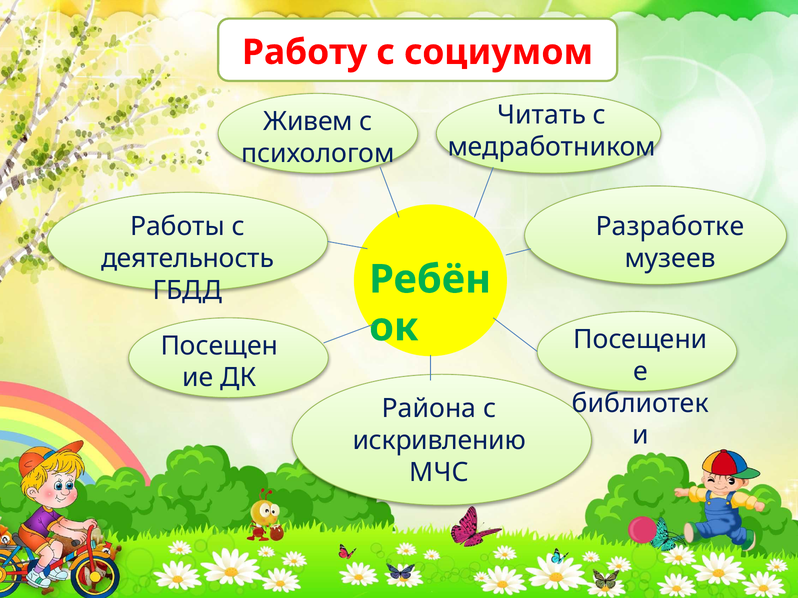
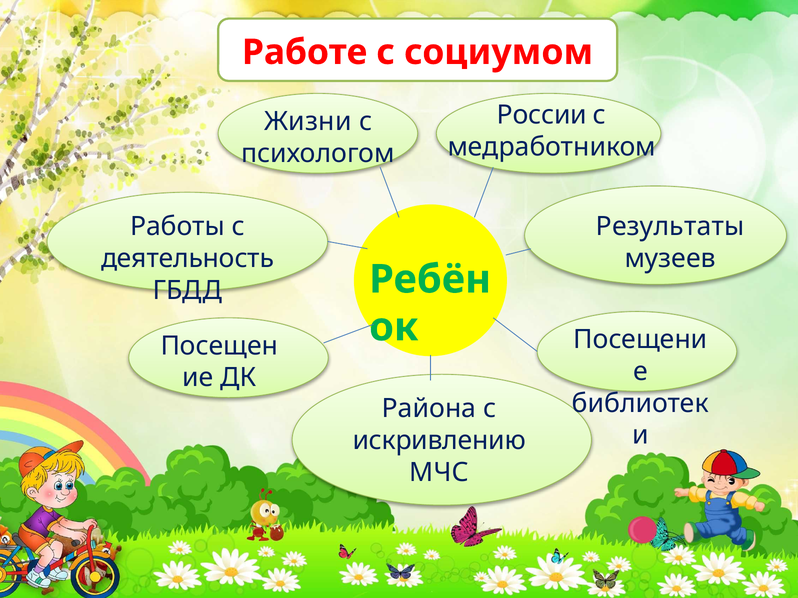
Работу: Работу -> Работе (305, 52)
Читать: Читать -> России (542, 115)
Живем: Живем -> Жизни (308, 121)
Разработке: Разработке -> Результаты (670, 227)
